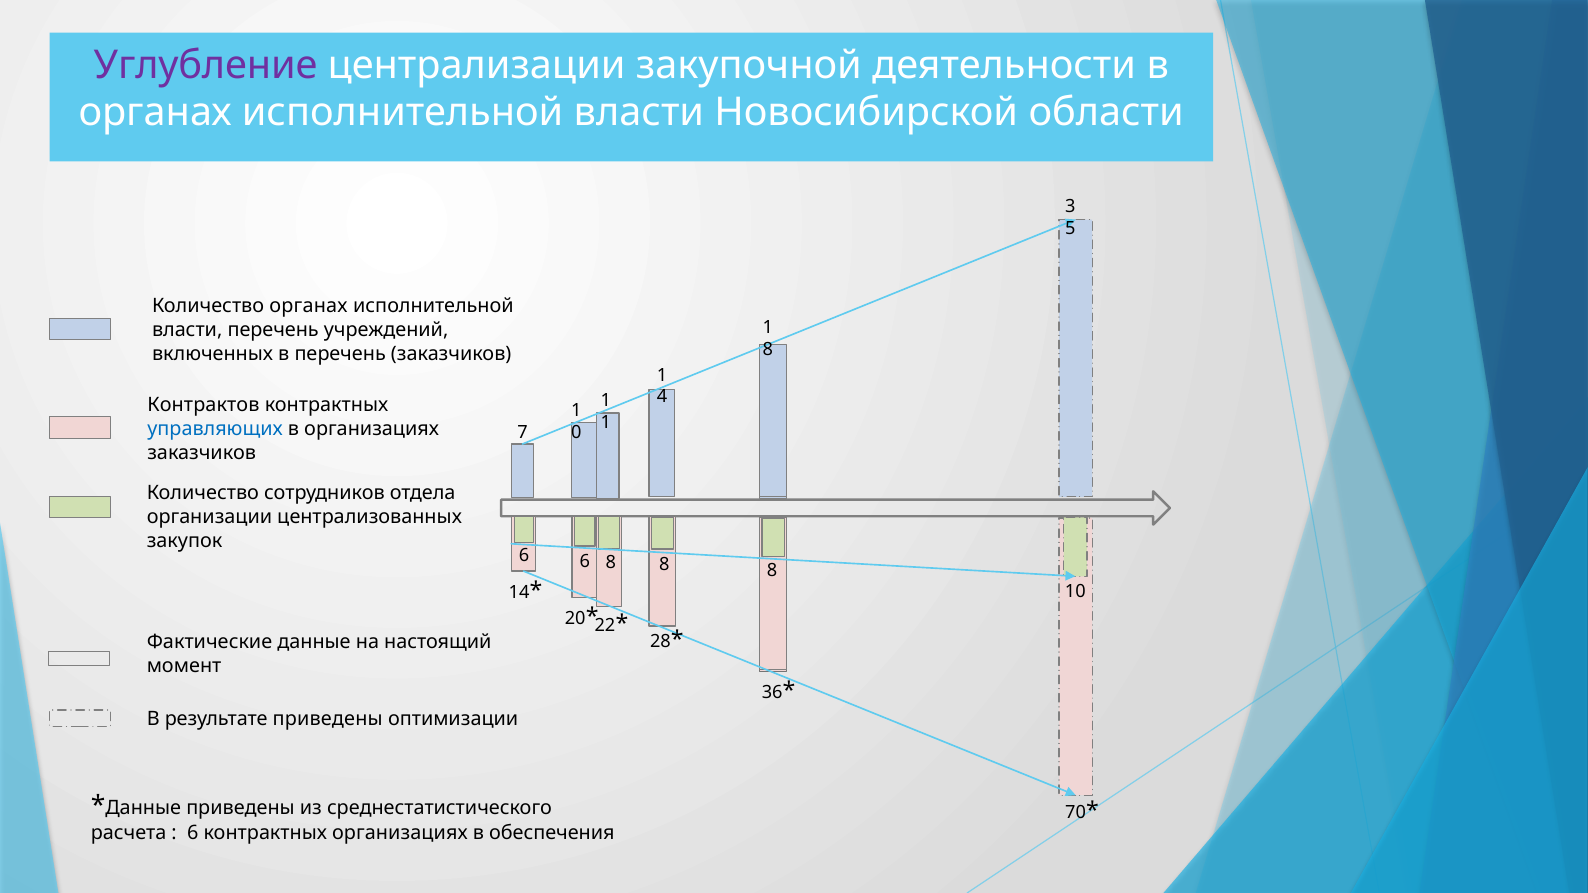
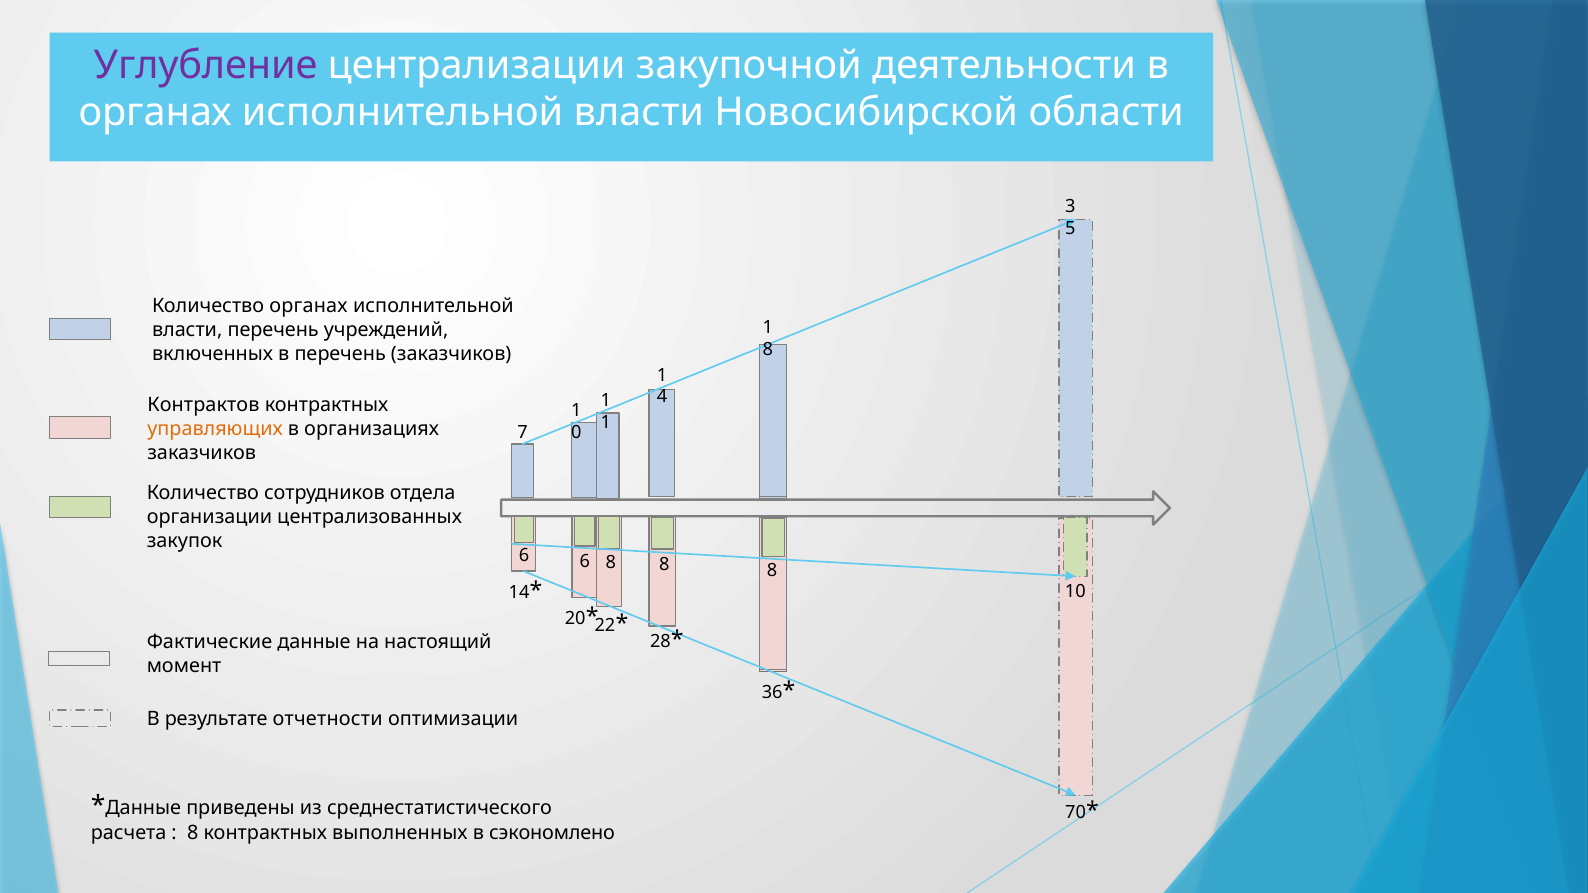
управляющих colour: blue -> orange (215, 429)
результате приведены: приведены -> отчетности (328, 720)
6: 6 -> 8 (193, 833)
контрактных организациях: организациях -> выполненных (400, 833)
обеспечения: обеспечения -> сэкономлено (552, 833)
